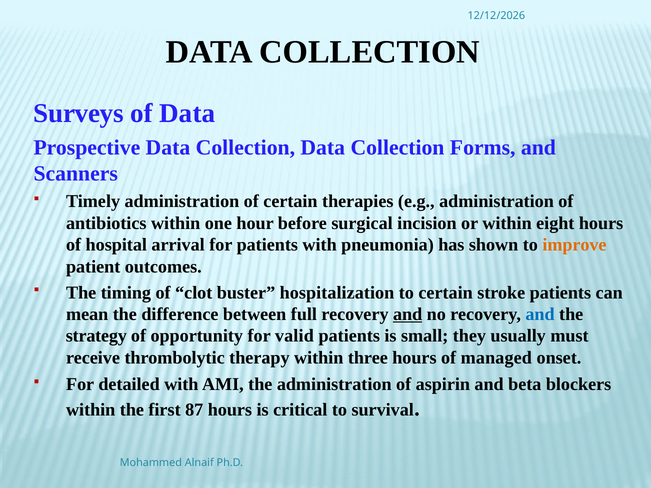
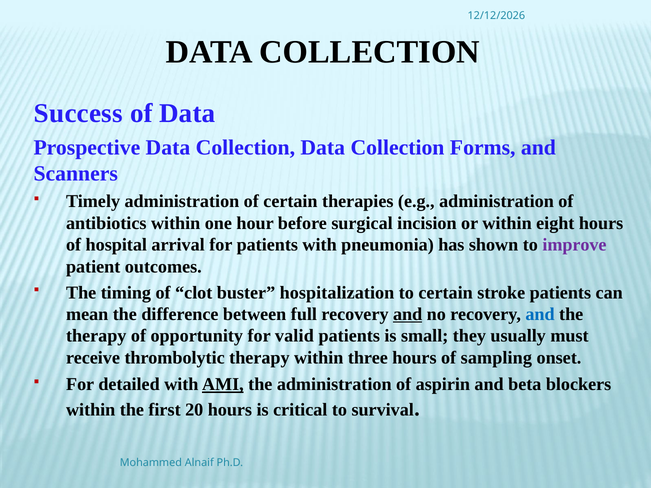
Surveys: Surveys -> Success (78, 114)
improve colour: orange -> purple (574, 245)
strategy: strategy -> therapy (96, 336)
managed: managed -> sampling (496, 358)
AMI underline: none -> present (223, 385)
87: 87 -> 20 (194, 410)
